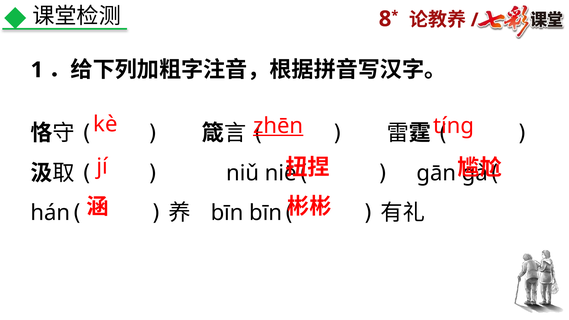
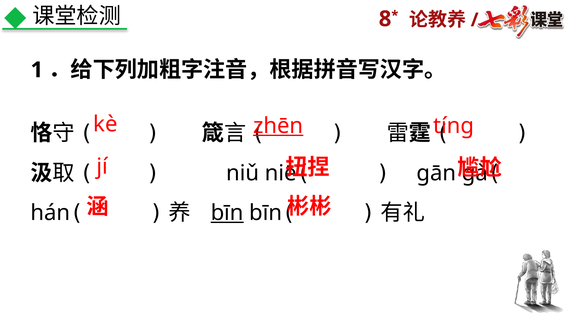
bīn underline: none -> present (227, 213)
